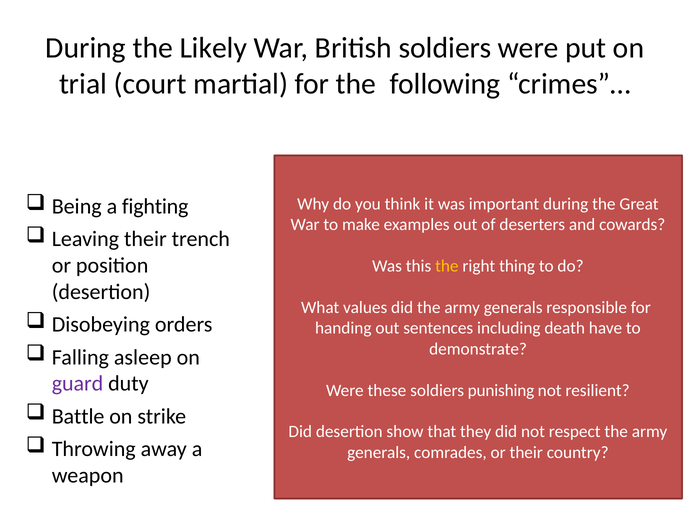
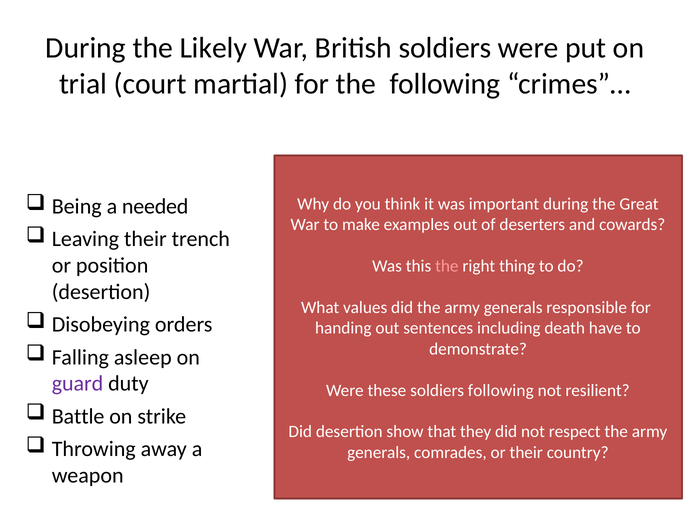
fighting: fighting -> needed (155, 206)
the colour: yellow -> pink (447, 266)
soldiers punishing: punishing -> following (501, 390)
